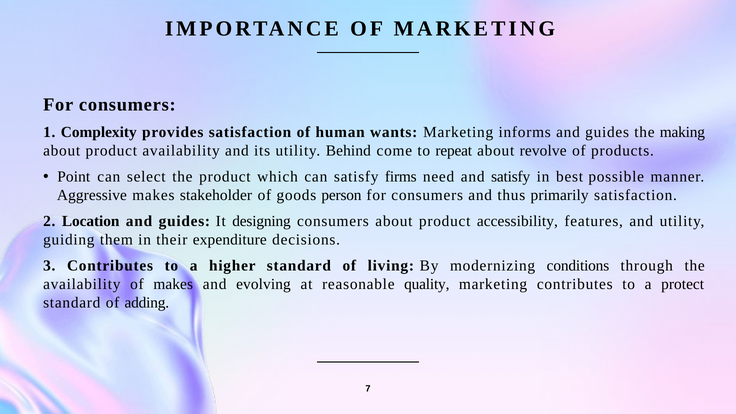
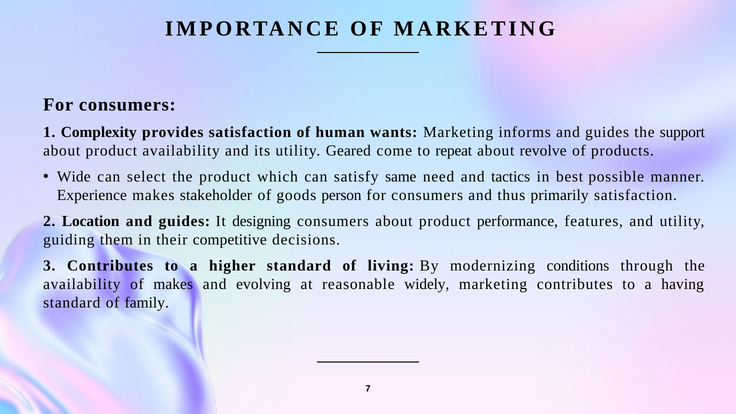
making: making -> support (682, 132)
Behind: Behind -> Geared (348, 151)
Point: Point -> Wide (74, 177)
firms: firms -> same (401, 177)
and satisfy: satisfy -> tactics (511, 177)
Aggressive: Aggressive -> Experience (92, 195)
accessibility: accessibility -> performance (517, 221)
expenditure: expenditure -> competitive (230, 240)
quality: quality -> widely (427, 284)
protect: protect -> having (683, 284)
adding: adding -> family (147, 303)
